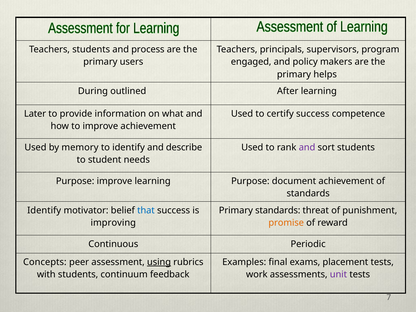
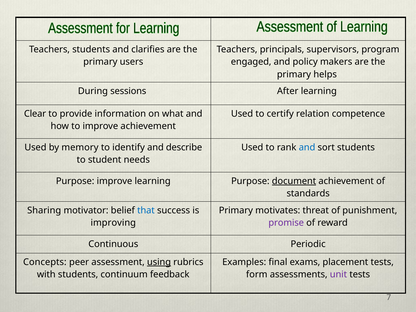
process: process -> clarifies (148, 49)
outlined: outlined -> sessions (128, 91)
Later: Later -> Clear (35, 114)
certify success: success -> relation (313, 114)
and colour: purple -> blue (307, 147)
document underline: none -> present (294, 181)
Identify: Identify -> Sharing (44, 210)
Primary standards: standards -> motivates (278, 210)
promise colour: orange -> purple (286, 223)
work: work -> form (257, 275)
